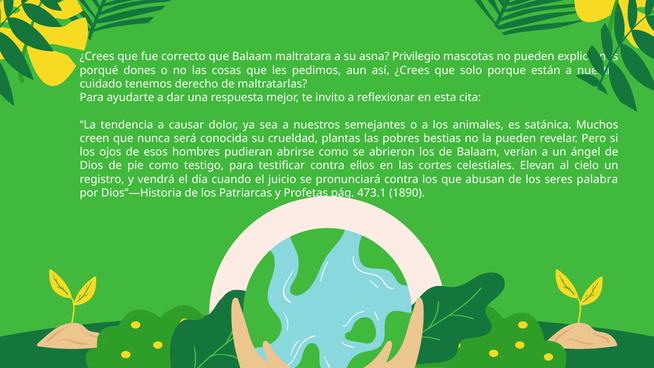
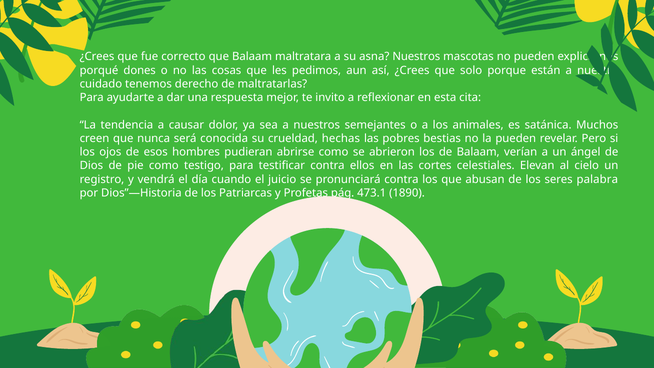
asna Privilegio: Privilegio -> Nuestros (416, 57)
plantas: plantas -> hechas (341, 138)
